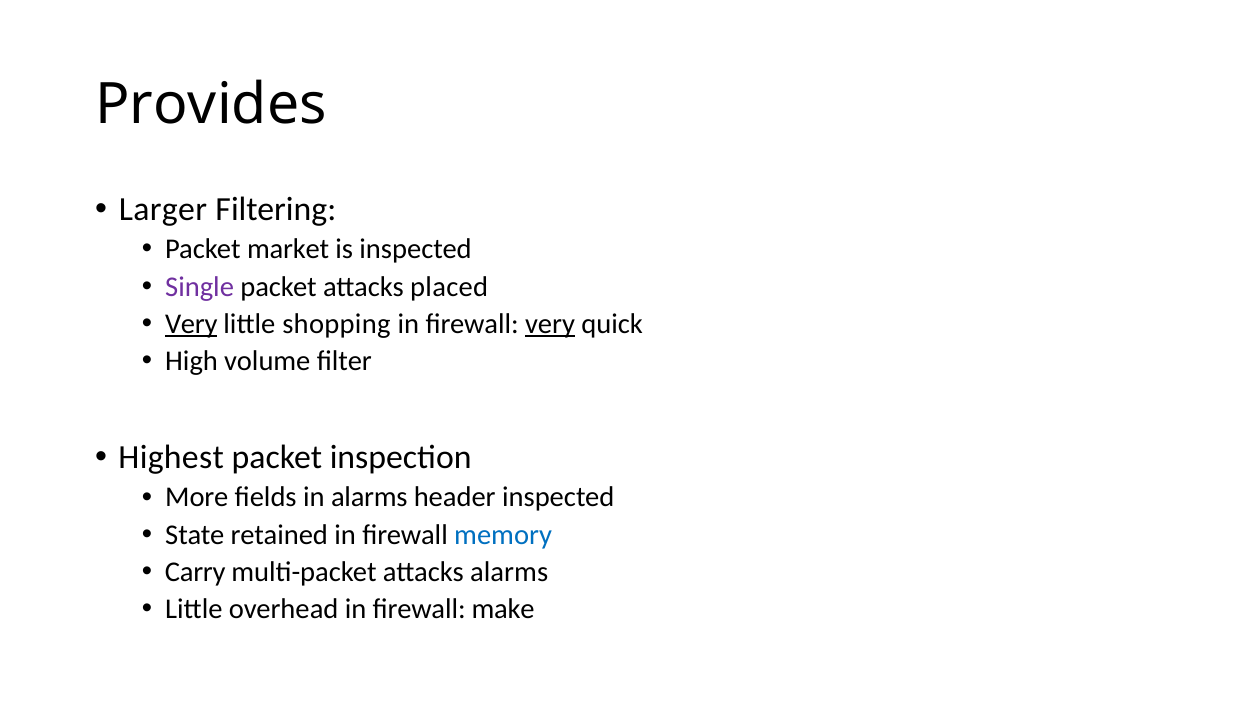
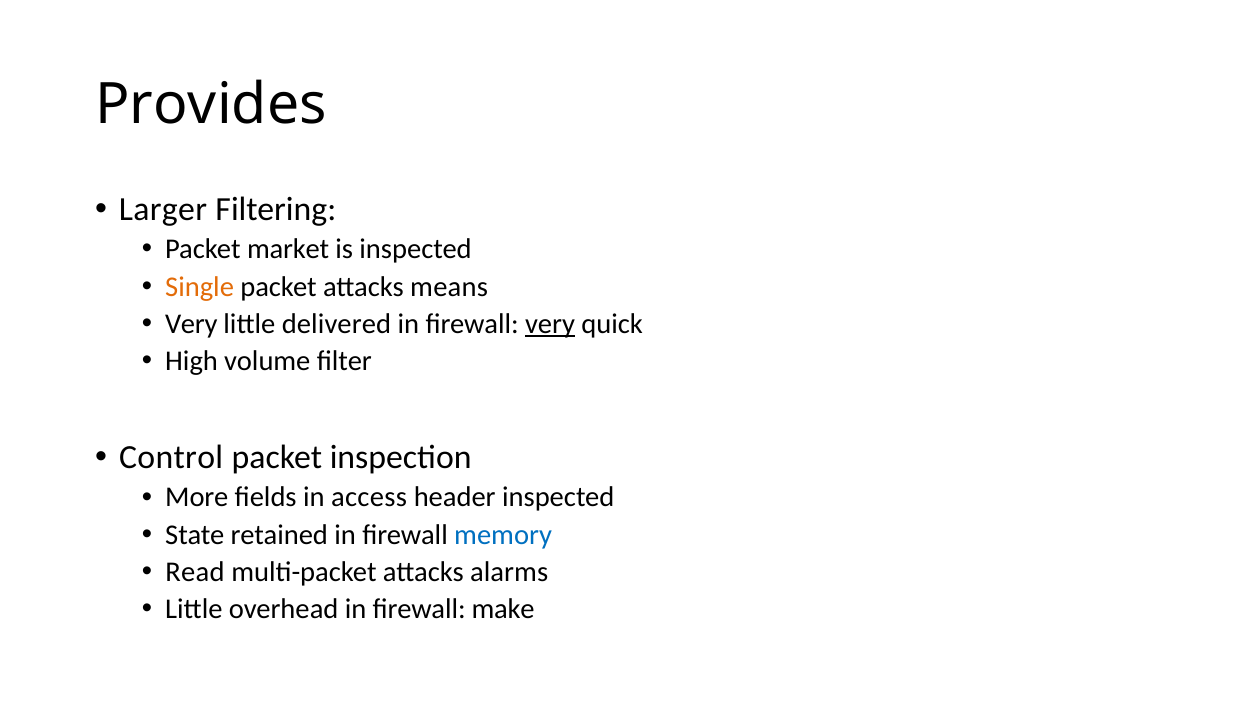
Single colour: purple -> orange (200, 287)
placed: placed -> means (449, 287)
Very underline: present -> none (191, 324)
shopping: shopping -> delivered (336, 324)
Highest: Highest -> Control (171, 458)
in alarms: alarms -> access (369, 498)
Carry: Carry -> Read (195, 572)
